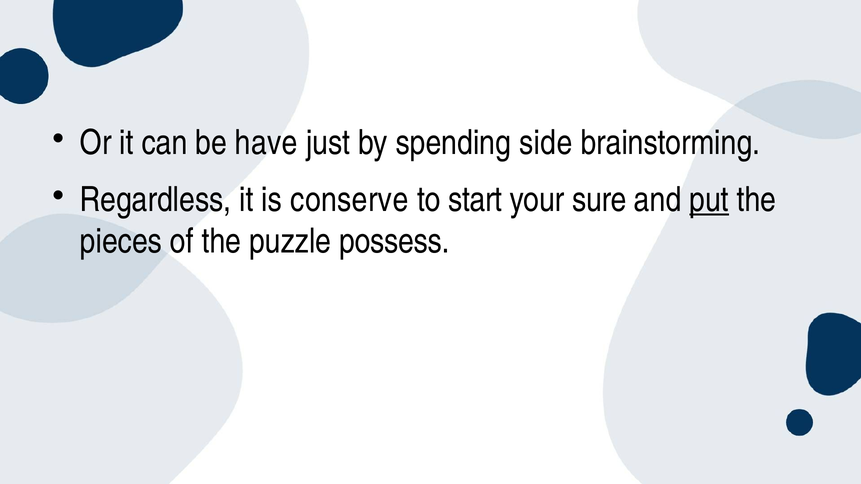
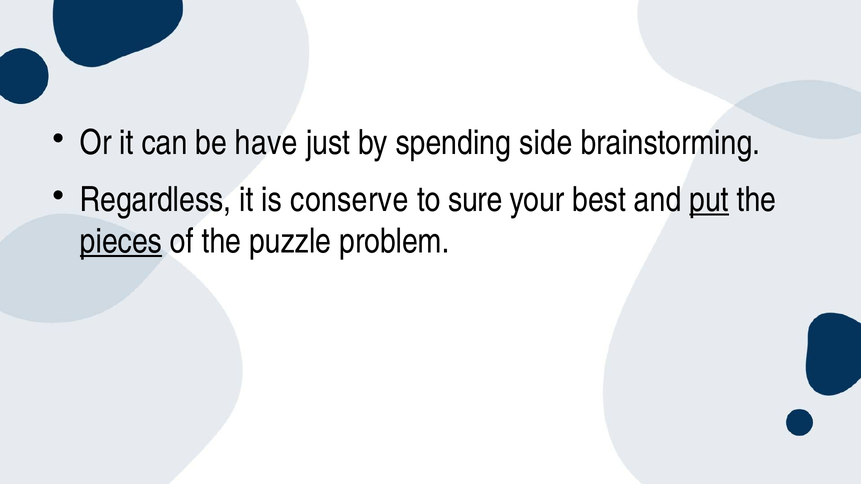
start: start -> sure (475, 200)
sure: sure -> best (599, 200)
pieces underline: none -> present (121, 241)
possess: possess -> problem (394, 241)
